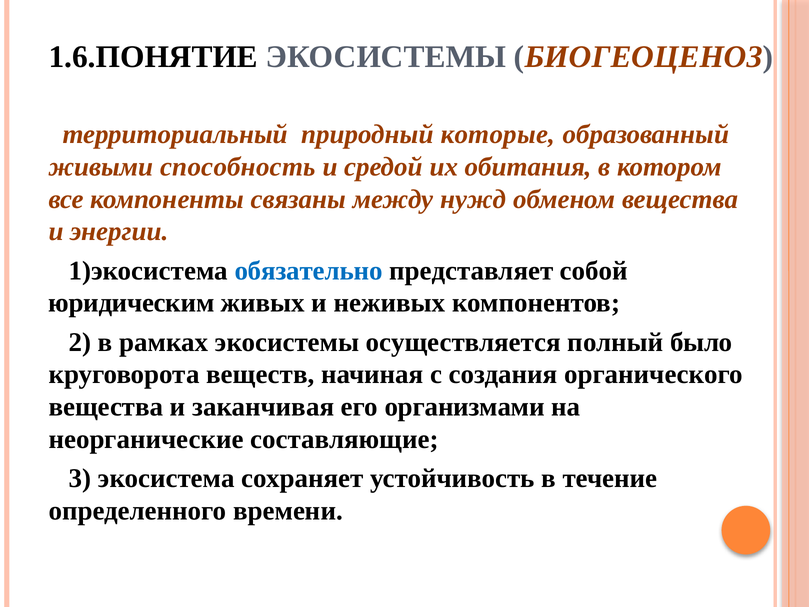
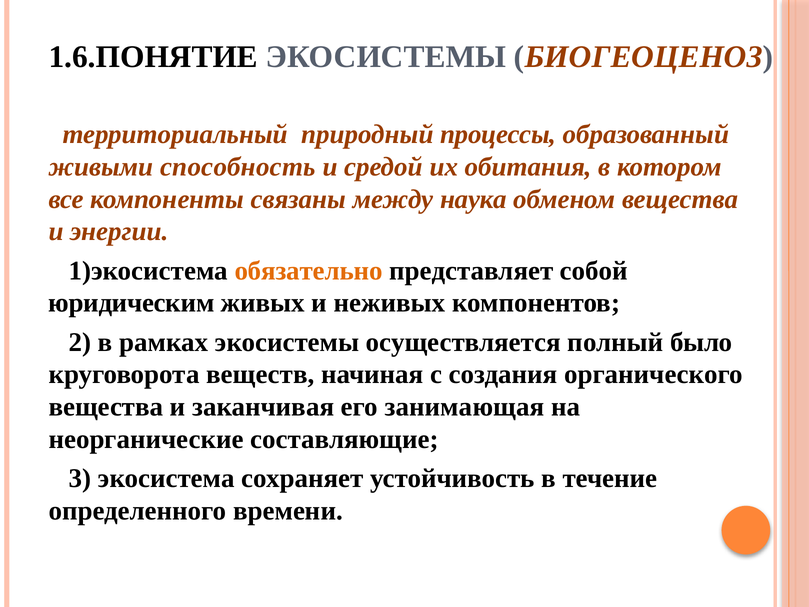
которые: которые -> процессы (498, 134)
нужд: нужд -> наука (473, 199)
обязательно colour: blue -> orange (309, 271)
организмами: организмами -> занимающая (464, 407)
